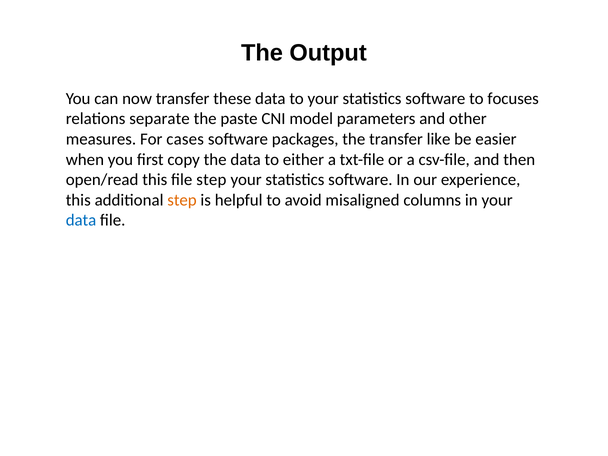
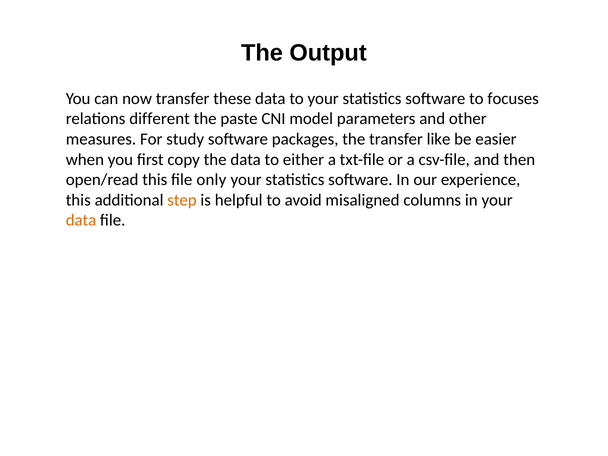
separate: separate -> different (160, 119)
cases: cases -> study (185, 139)
file step: step -> only (211, 180)
data colour: blue -> orange (81, 220)
